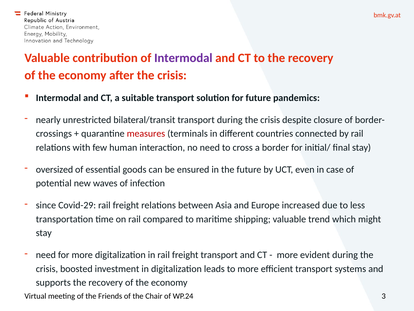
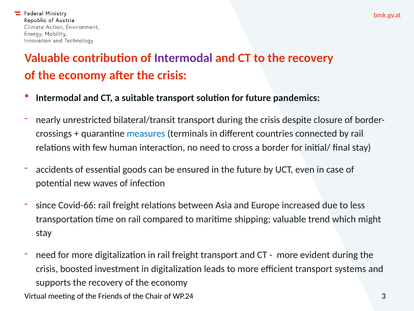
measures colour: red -> blue (146, 133)
oversized: oversized -> accidents (54, 169)
Covid-29: Covid-29 -> Covid-66 (77, 205)
